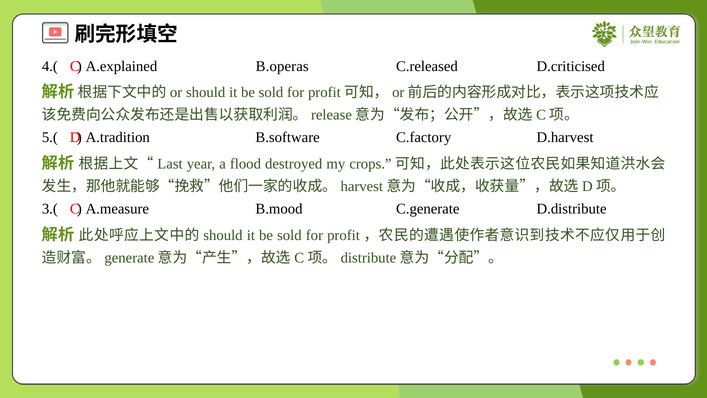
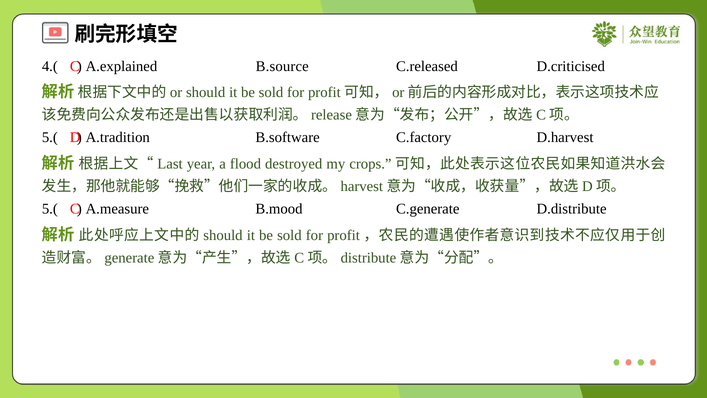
B.operas: B.operas -> B.source (282, 66)
3.(: 3.( -> 5.( (50, 209)
